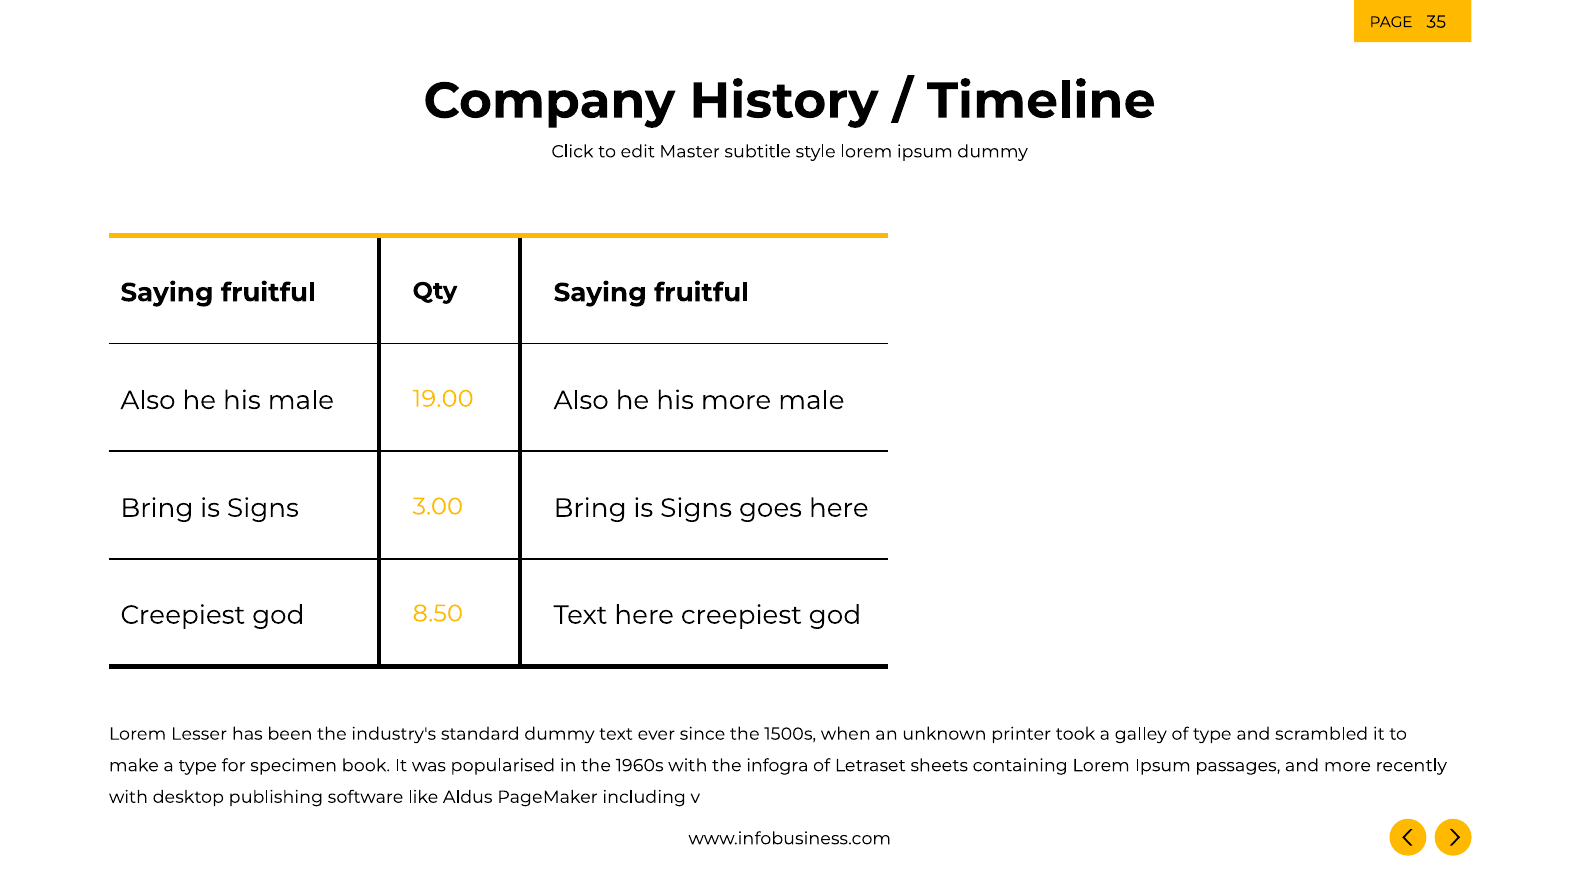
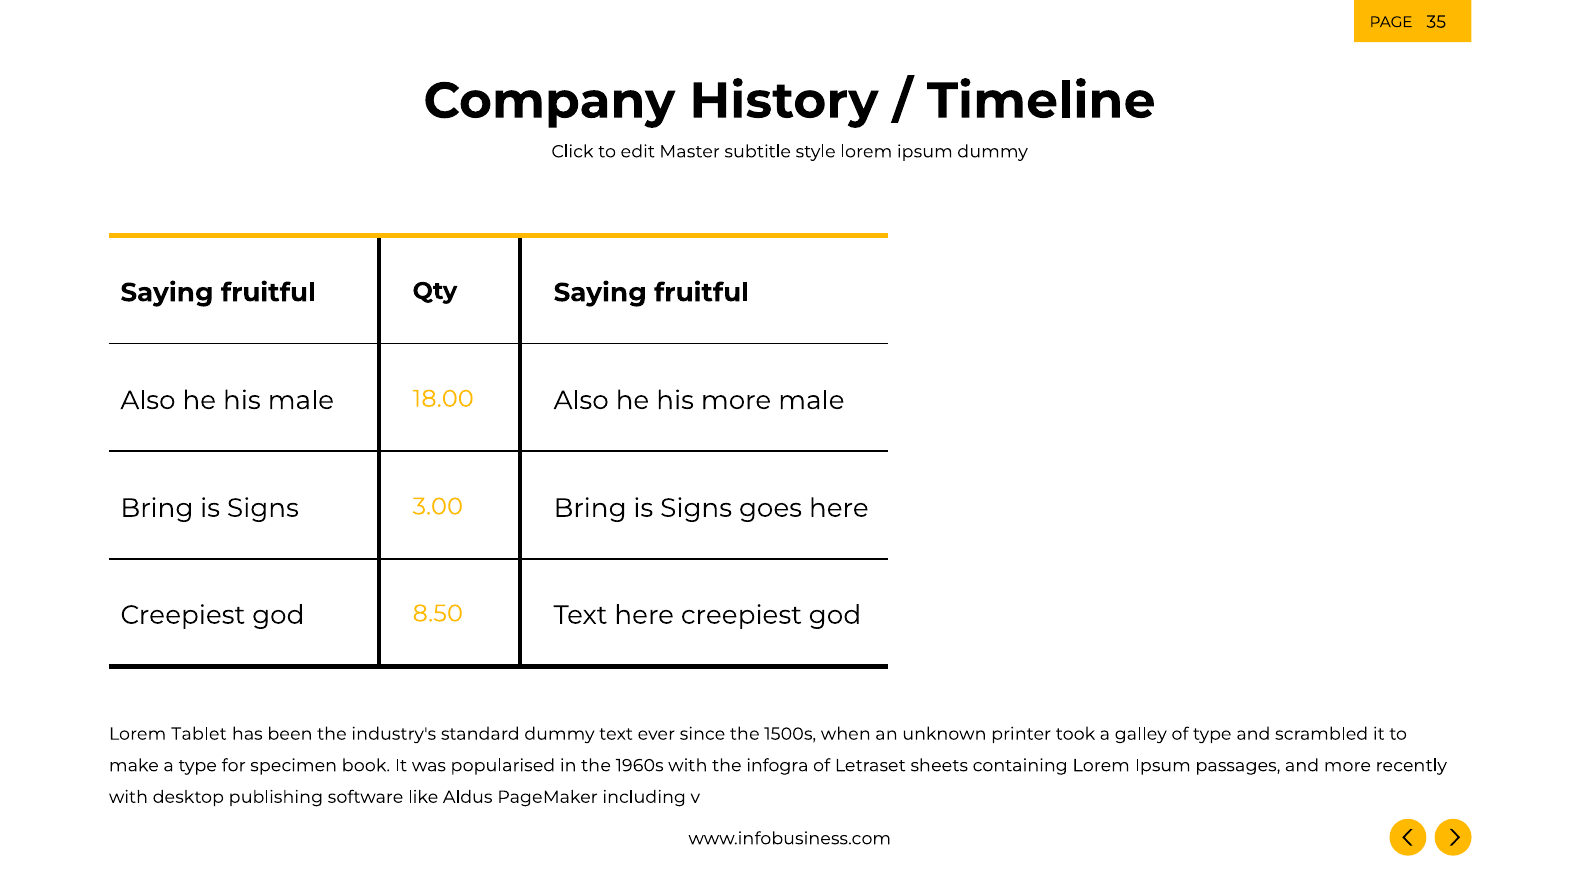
19.00: 19.00 -> 18.00 (443, 399)
Lesser: Lesser -> Tablet (199, 734)
